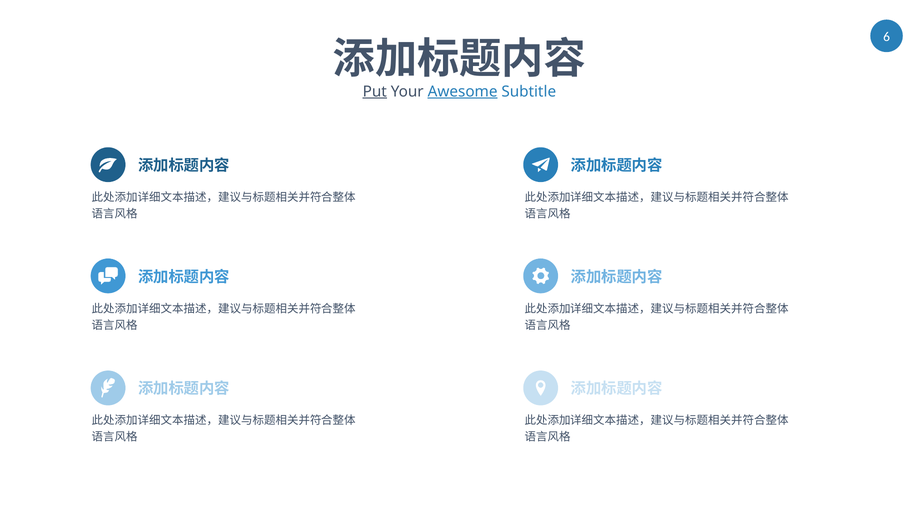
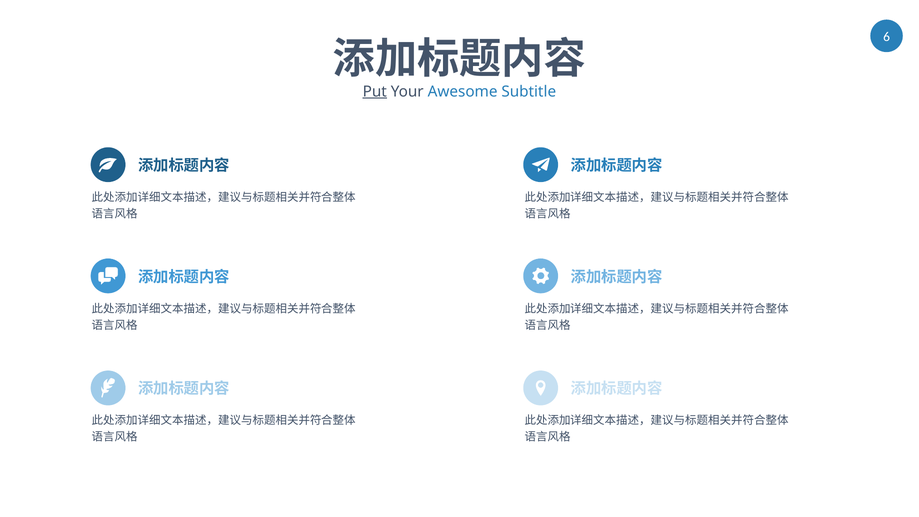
Awesome underline: present -> none (463, 92)
